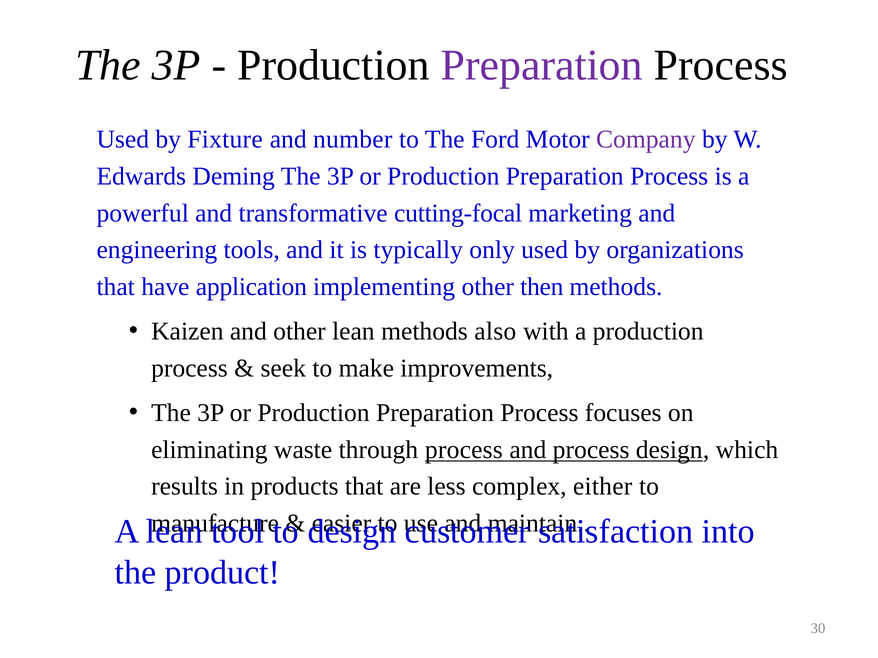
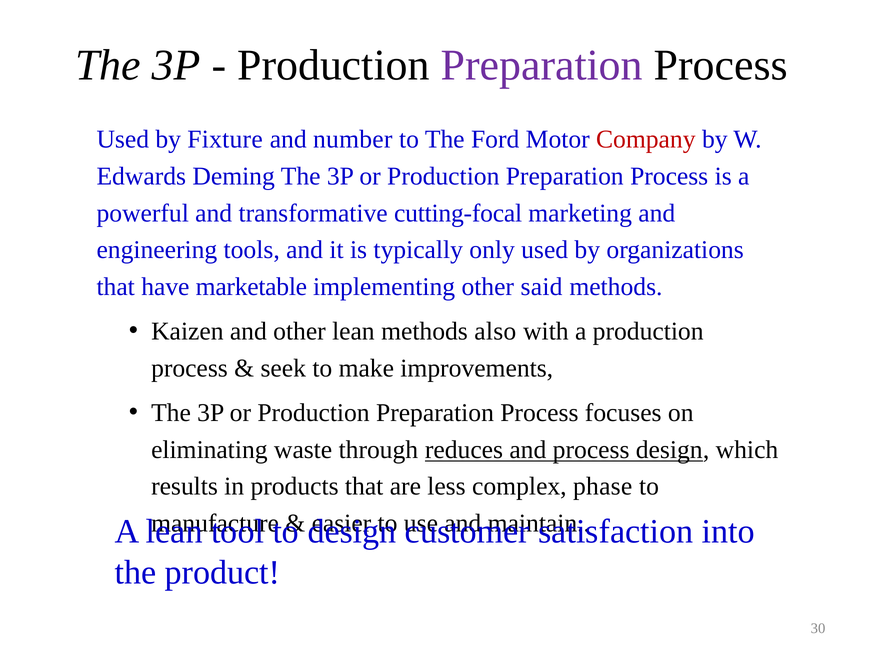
Company colour: purple -> red (646, 140)
application: application -> marketable (251, 287)
then: then -> said (542, 287)
through process: process -> reduces (464, 450)
either: either -> phase (603, 487)
